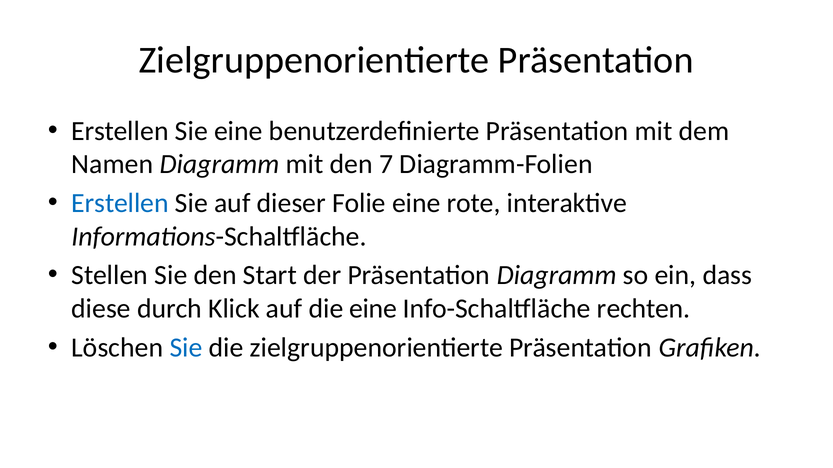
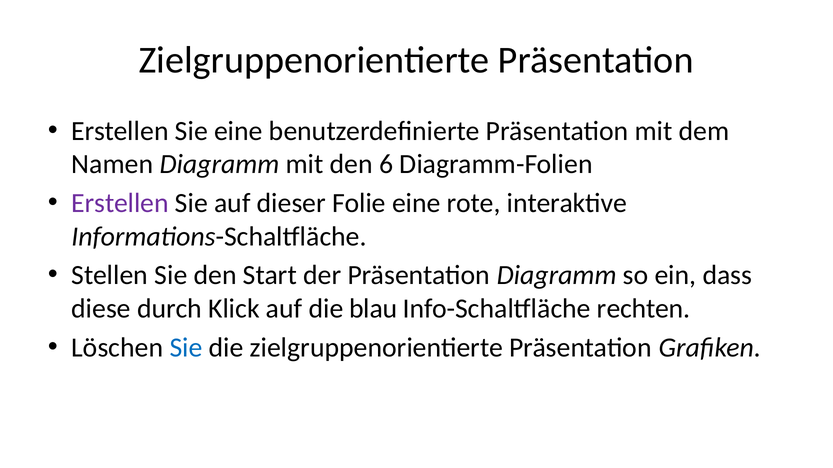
7: 7 -> 6 (386, 164)
Erstellen colour: blue -> purple (120, 203)
die eine: eine -> blau (373, 309)
